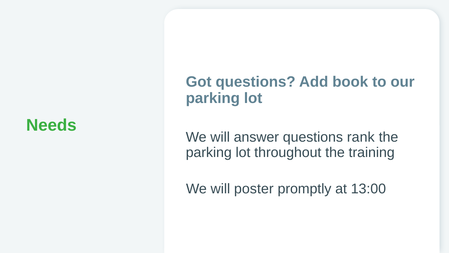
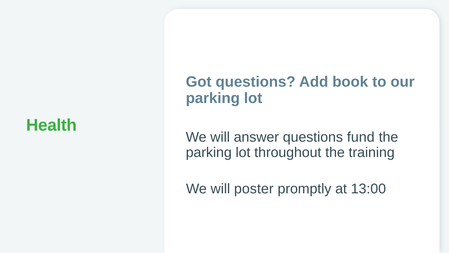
Needs: Needs -> Health (51, 125)
rank: rank -> fund (361, 137)
